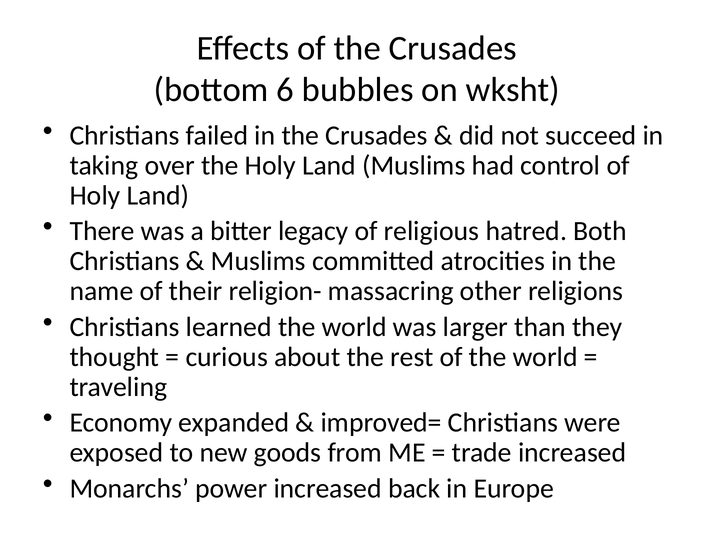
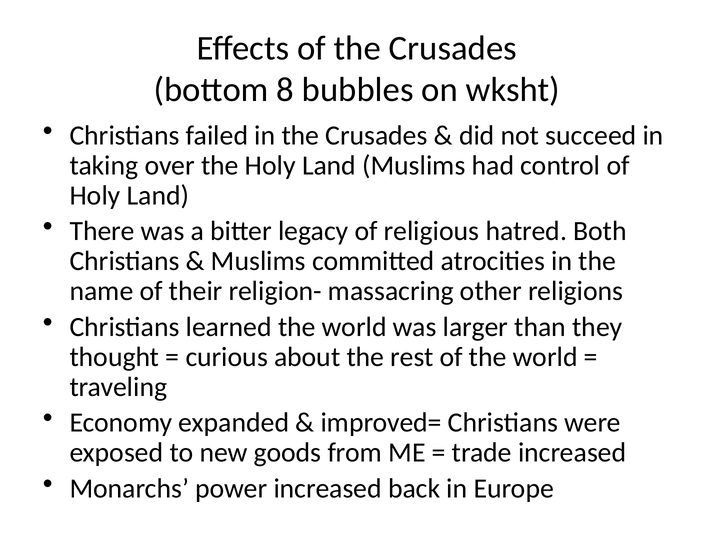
6: 6 -> 8 (285, 90)
